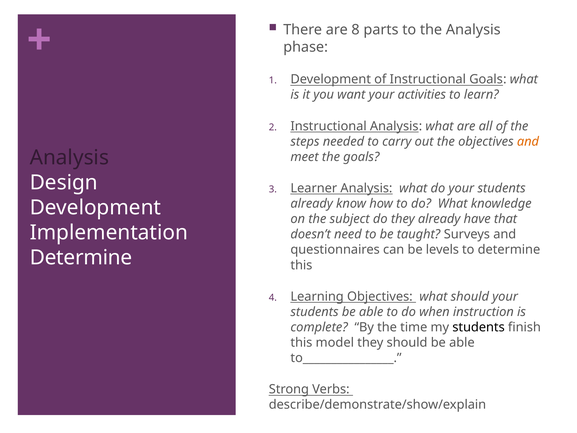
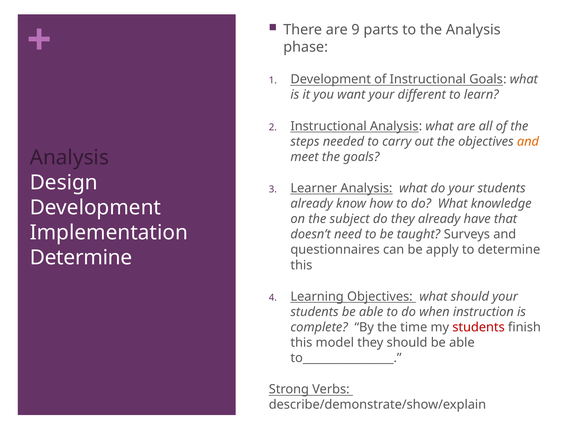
8: 8 -> 9 (356, 30)
activities: activities -> different (422, 95)
levels: levels -> apply (442, 250)
students colour: black -> red (479, 327)
